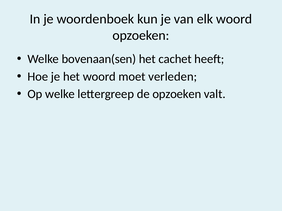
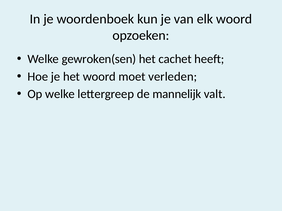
bovenaan(sen: bovenaan(sen -> gewroken(sen (99, 59)
de opzoeken: opzoeken -> mannelijk (177, 94)
